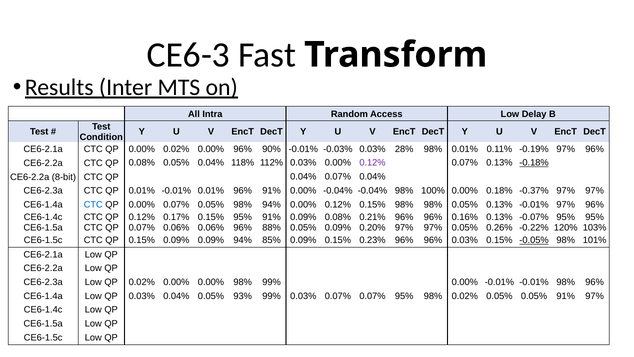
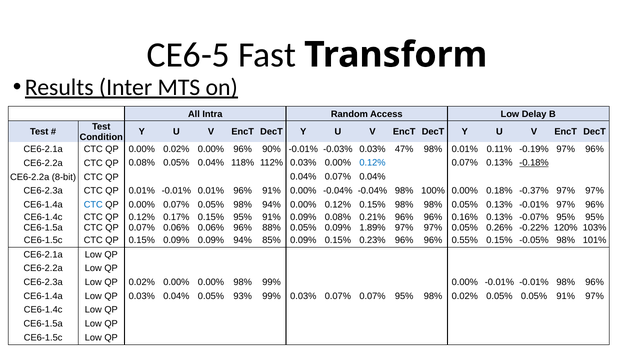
CE6-3: CE6-3 -> CE6-5 (188, 55)
28%: 28% -> 47% (404, 149)
0.12% colour: purple -> blue (372, 163)
0.20%: 0.20% -> 1.89% (372, 228)
96% 0.03%: 0.03% -> 0.55% (465, 240)
-0.05% underline: present -> none (534, 240)
